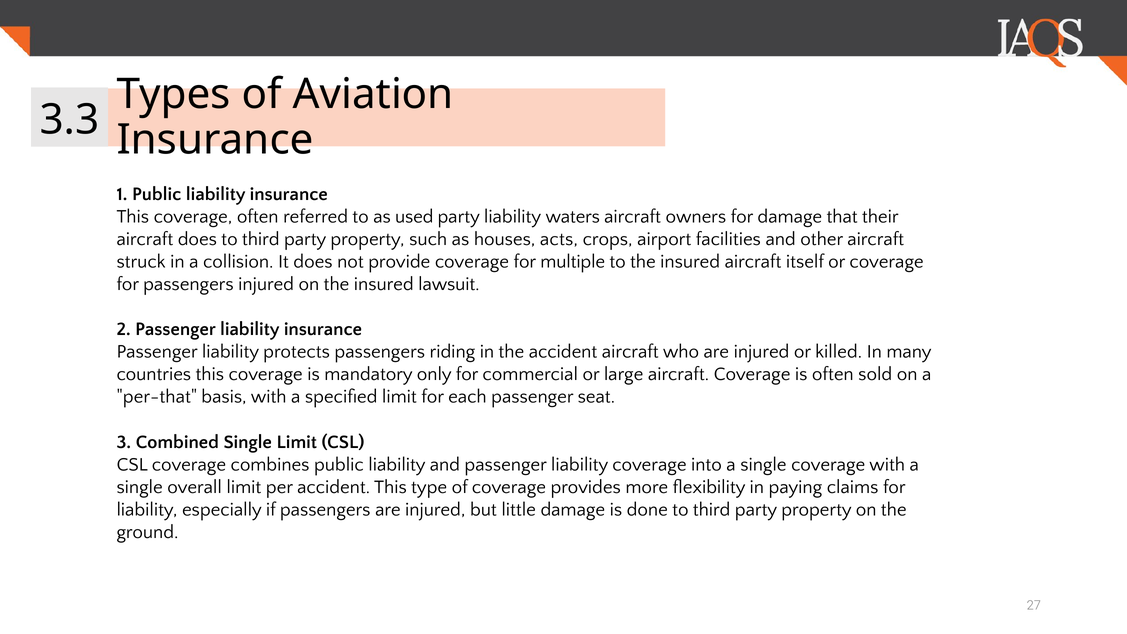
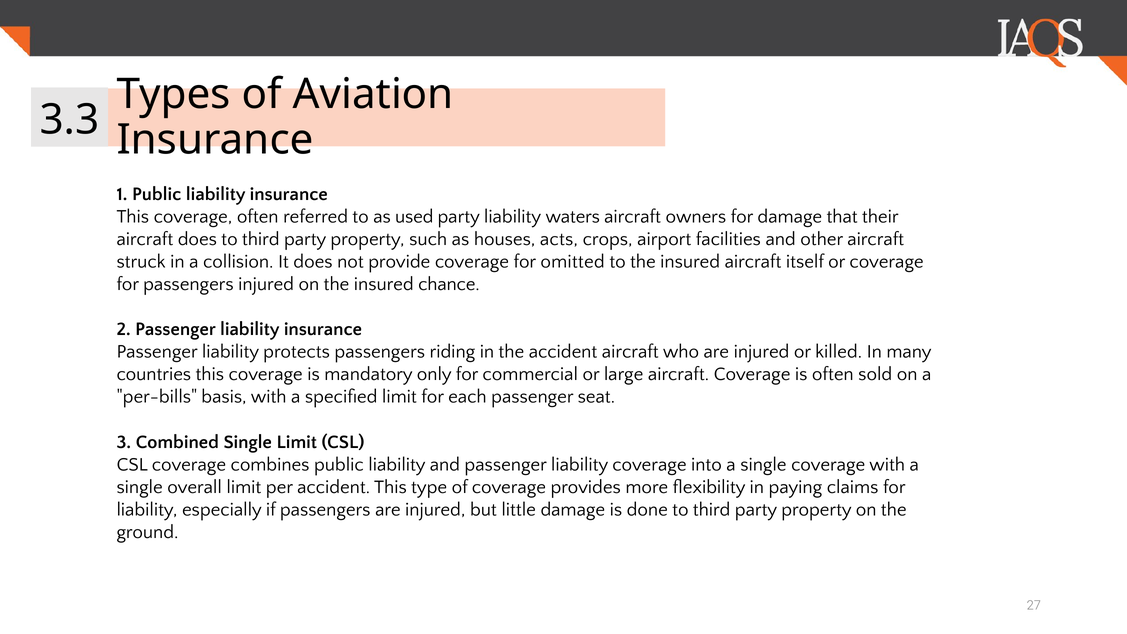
multiple: multiple -> omitted (573, 262)
lawsuit: lawsuit -> chance (449, 284)
per-that: per-that -> per-bills (157, 397)
